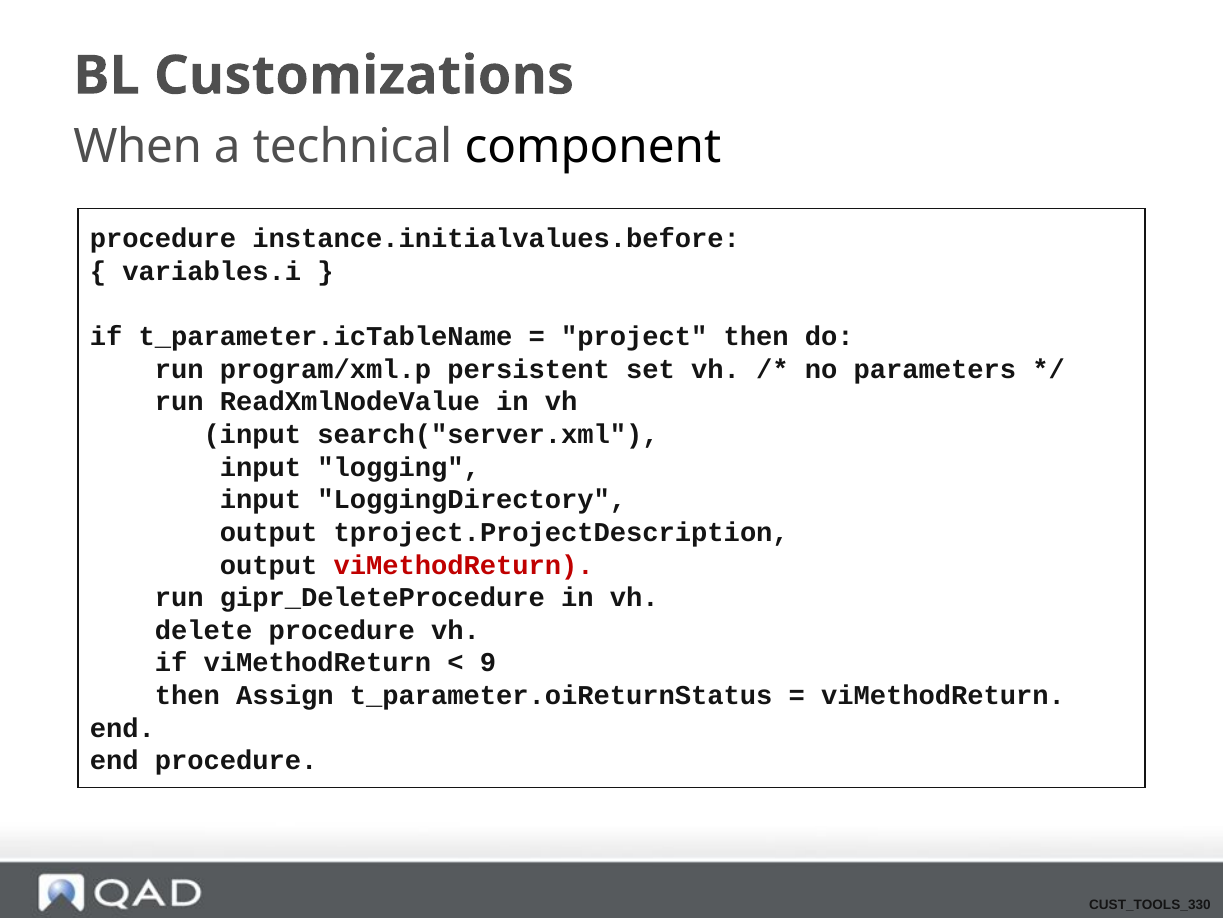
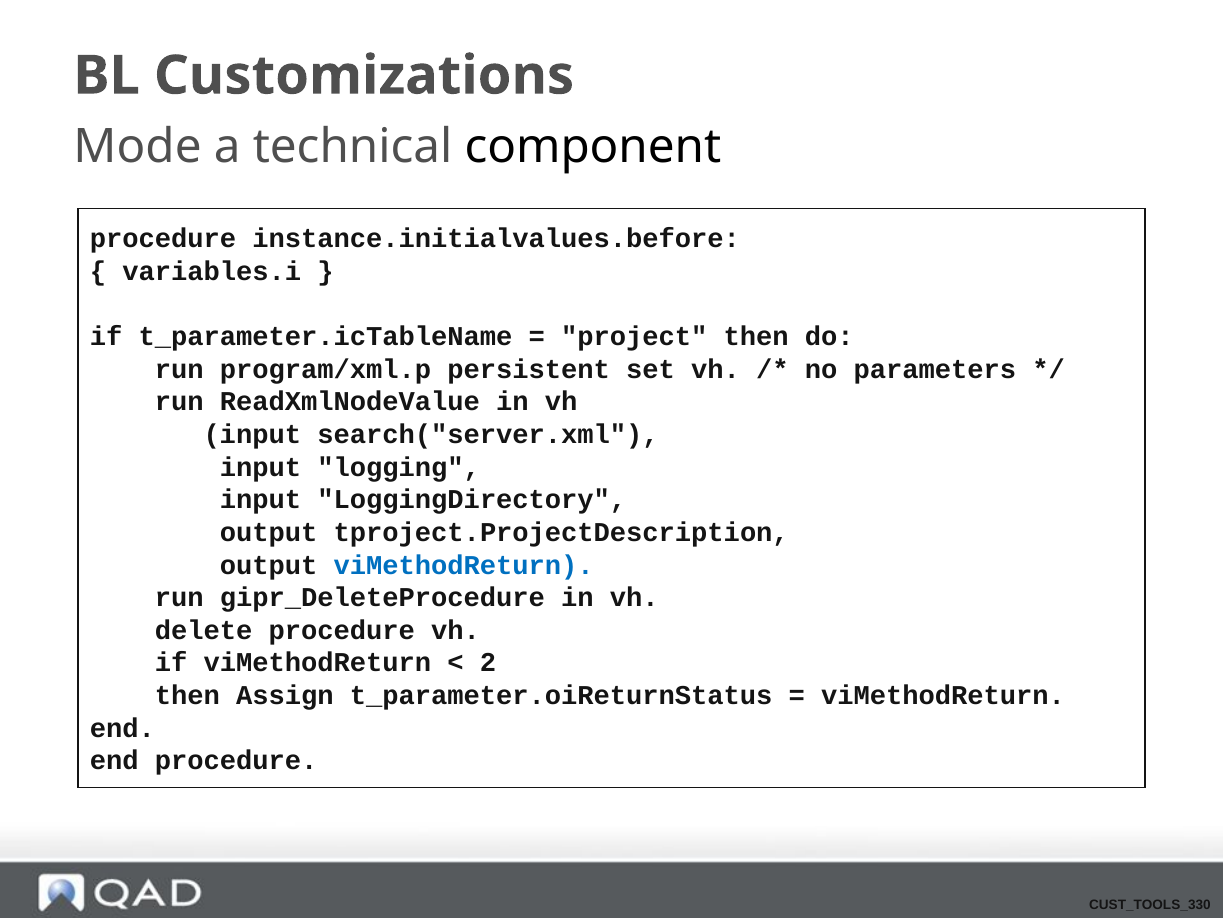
When: When -> Mode (137, 146)
viMethodReturn colour: red -> blue (464, 565)
9: 9 -> 2 (488, 662)
